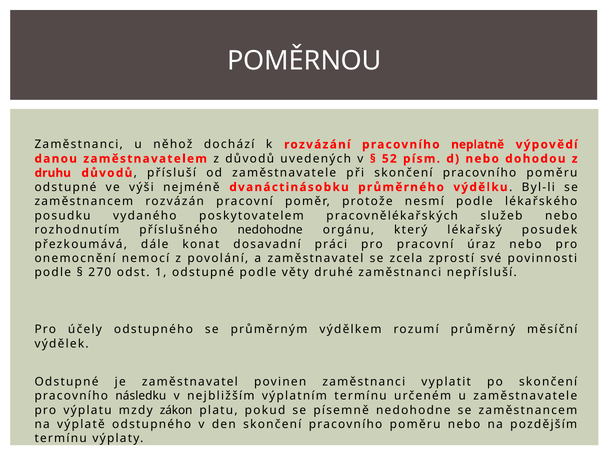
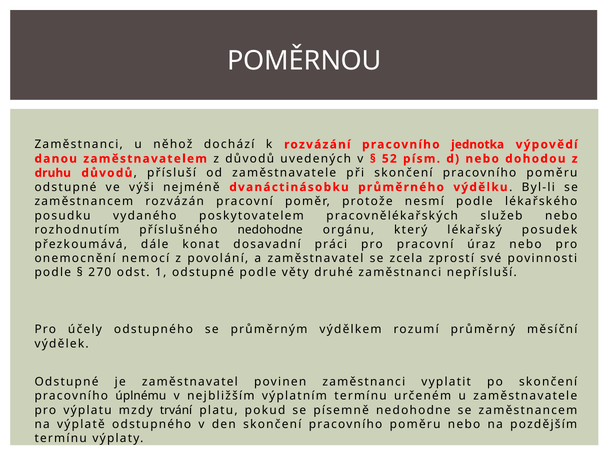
neplatně: neplatně -> jednotka (478, 144)
následku: následku -> úplnému (141, 396)
zákon: zákon -> trvání (176, 410)
